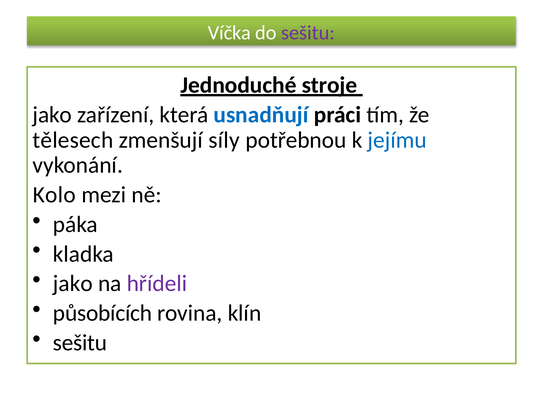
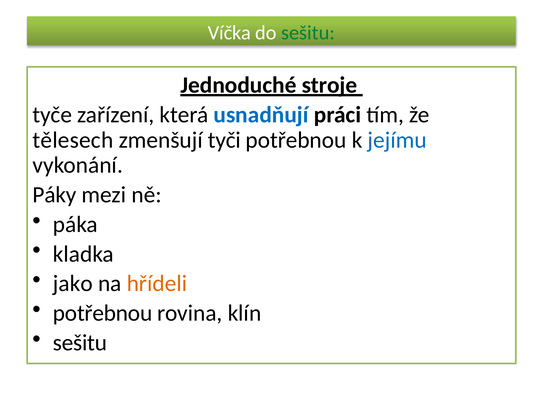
sešitu colour: purple -> green (308, 33)
jako: jako -> tyče (52, 115)
síly: síly -> tyči (224, 140)
Kolo: Kolo -> Páky (55, 195)
hřídeli colour: purple -> orange (157, 284)
působících: působících -> potřebnou (103, 313)
